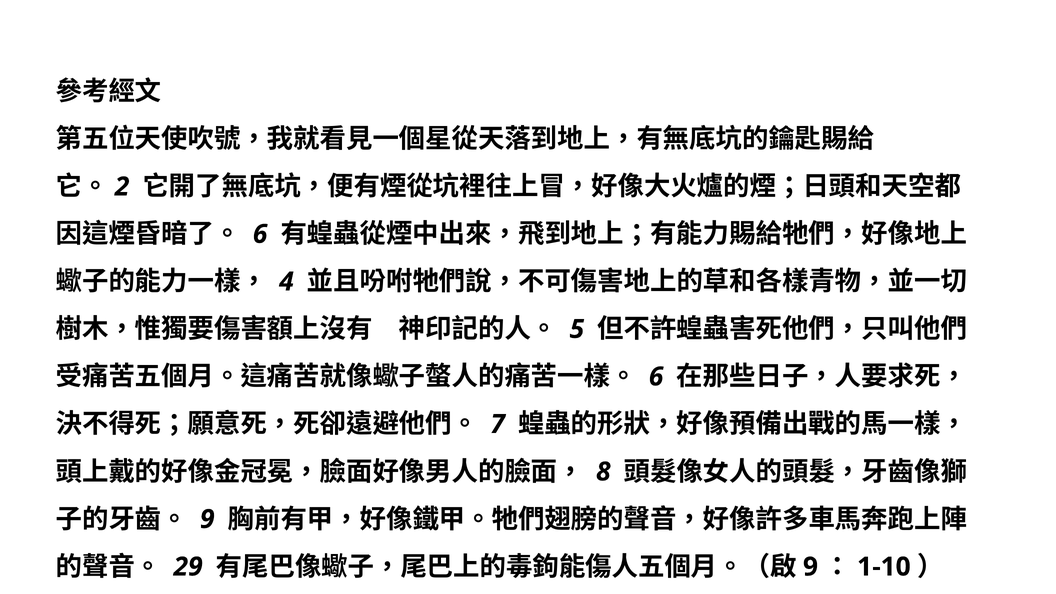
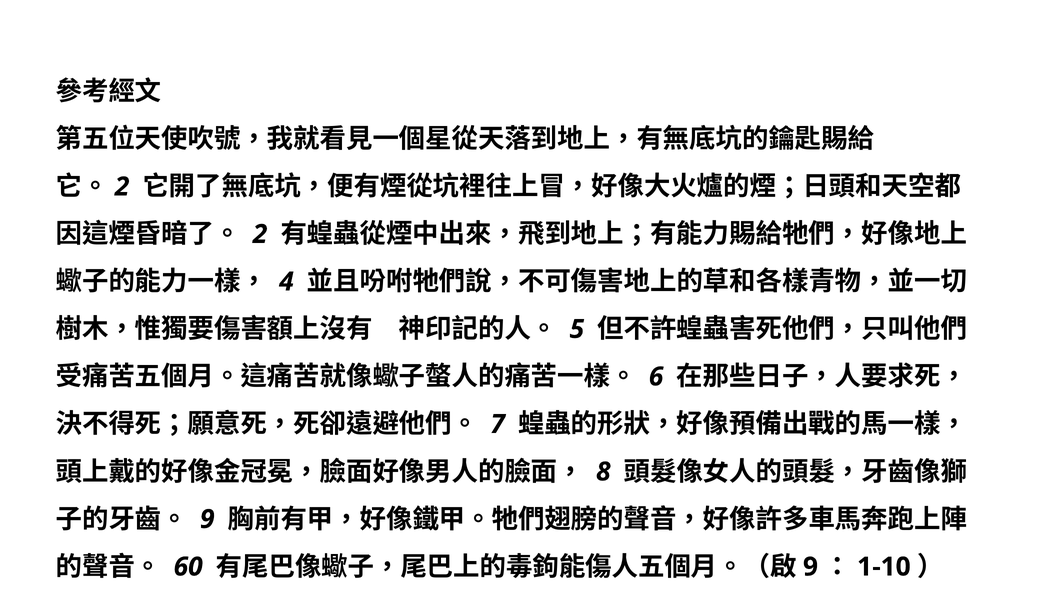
6: 6 -> 2 (260, 234)
29: 29 -> 60 (188, 567)
